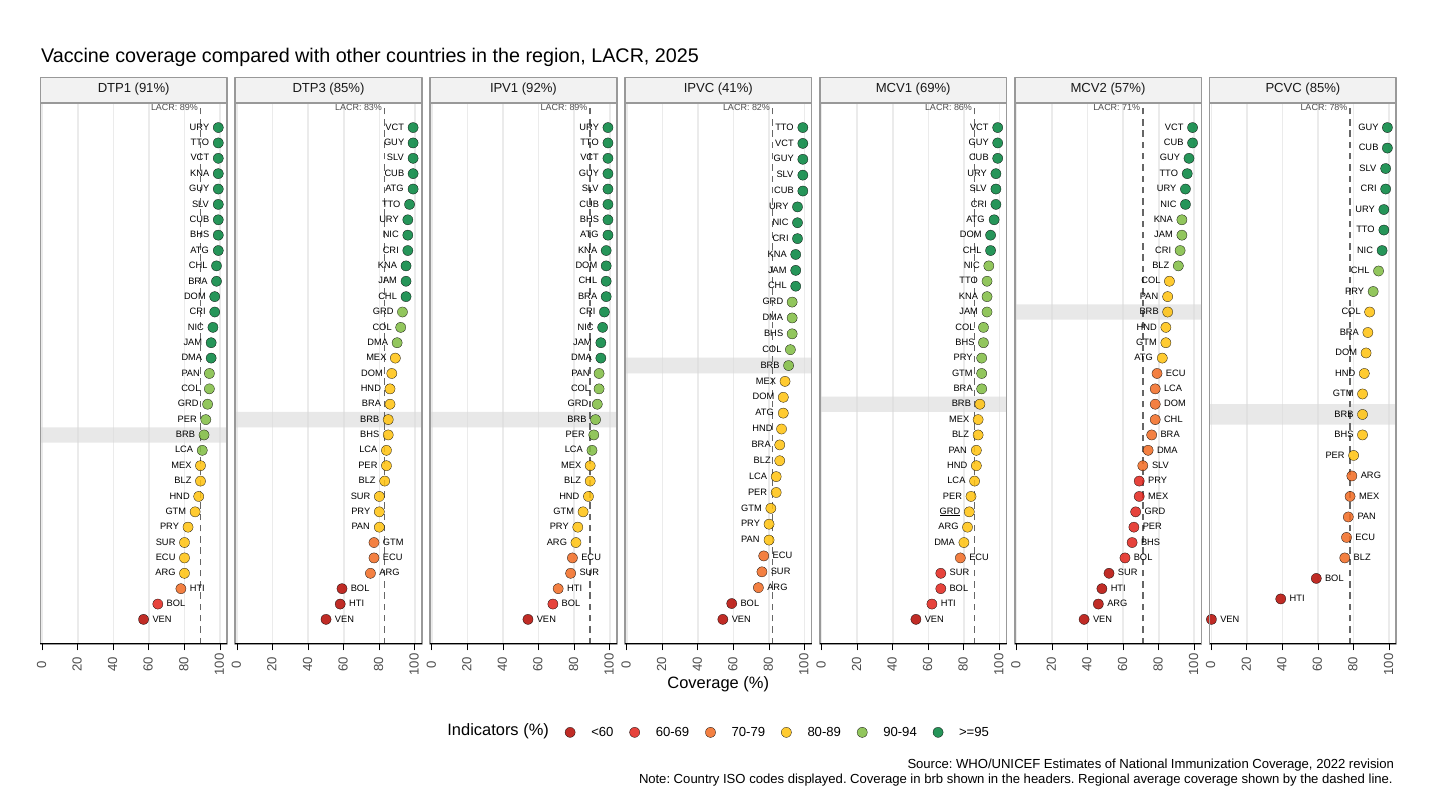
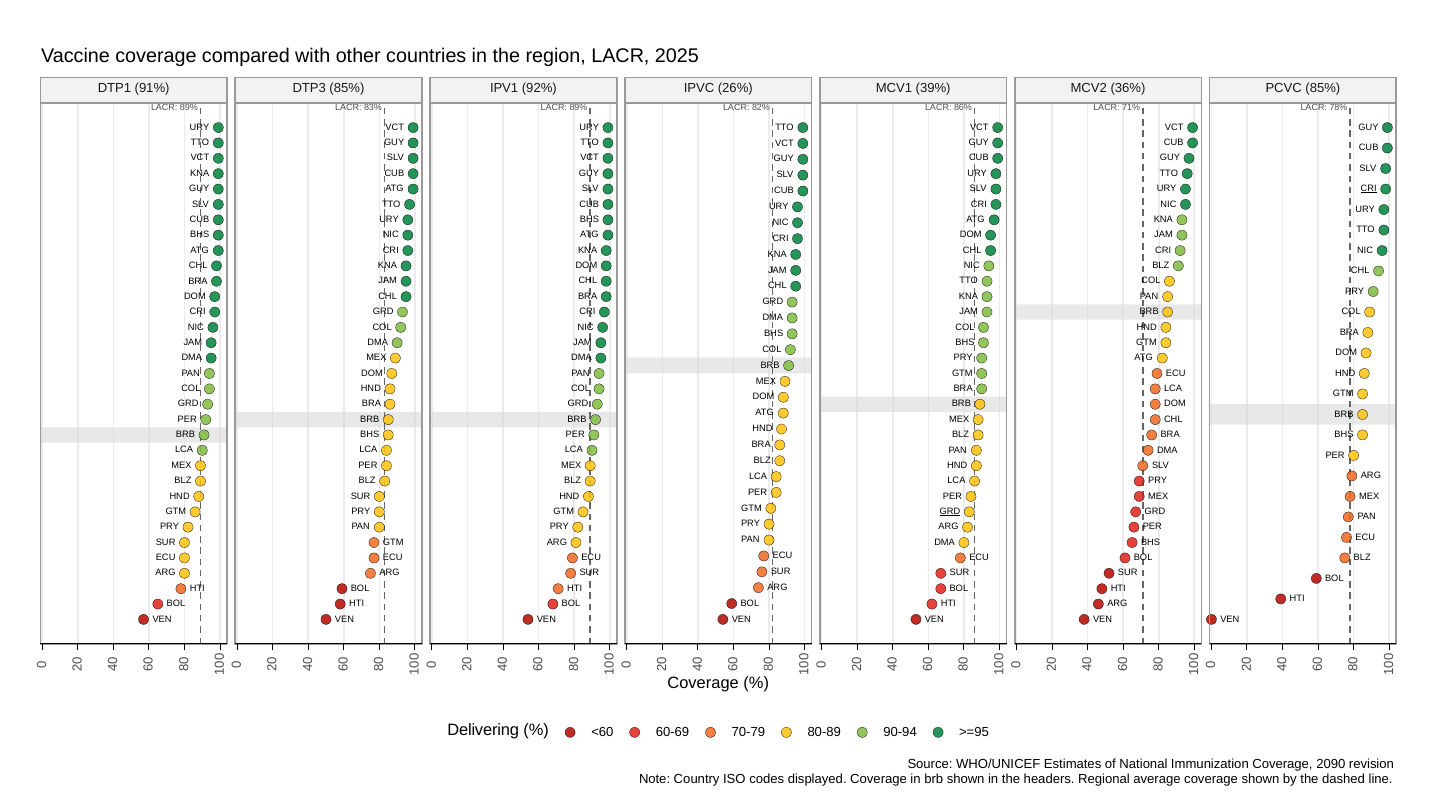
41%: 41% -> 26% (735, 88)
69%: 69% -> 39% (933, 88)
57%: 57% -> 36% (1128, 88)
CRI underline: none -> present (1369, 189)
Indicators: Indicators -> Delivering (483, 730)
2022: 2022 -> 2090 (1331, 765)
